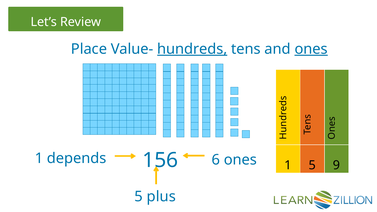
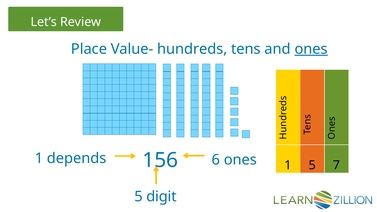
hundreds underline: present -> none (192, 49)
9: 9 -> 7 (337, 165)
plus: plus -> digit (161, 197)
